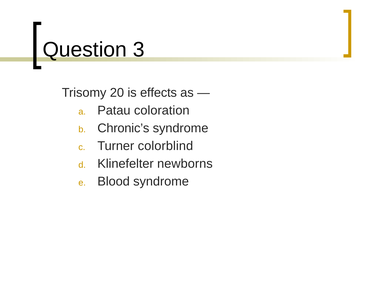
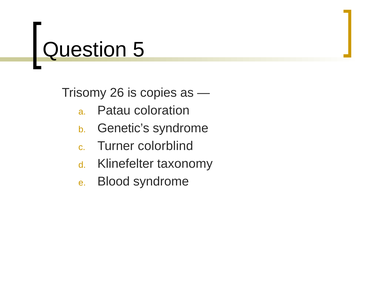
3: 3 -> 5 (139, 50)
20: 20 -> 26 (117, 93)
effects: effects -> copies (158, 93)
Chronic’s: Chronic’s -> Genetic’s (123, 128)
newborns: newborns -> taxonomy (185, 164)
